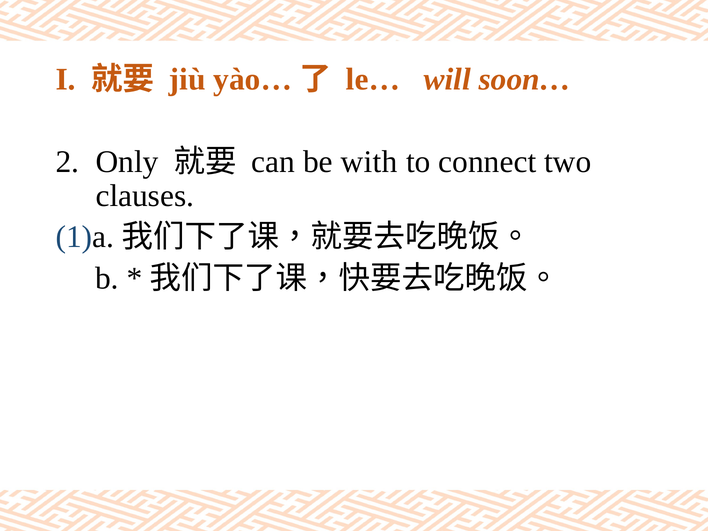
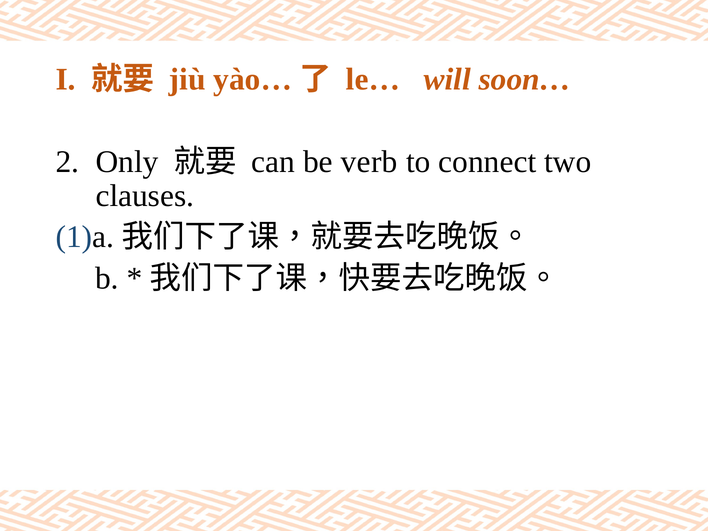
with: with -> verb (369, 162)
